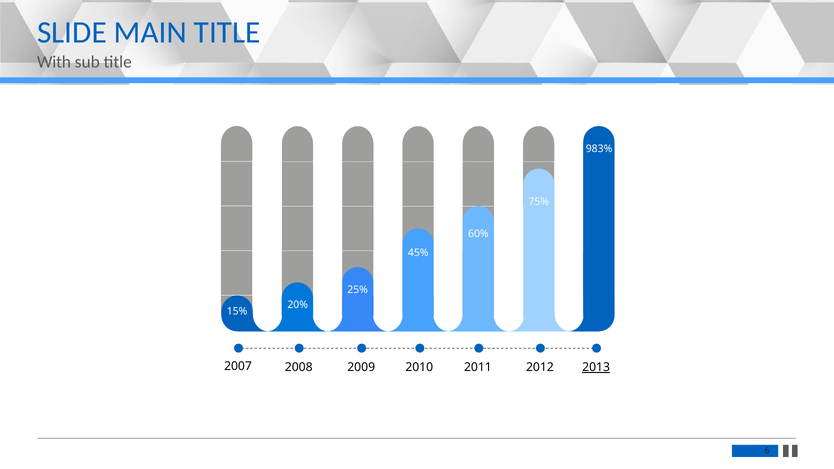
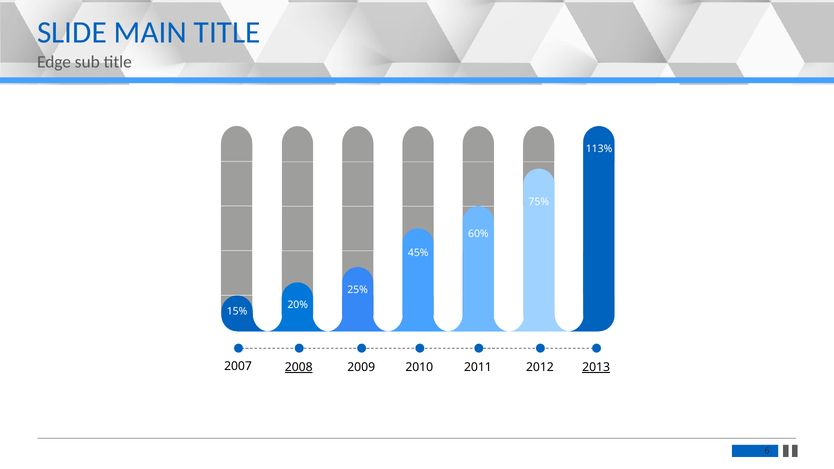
With: With -> Edge (54, 62)
983%: 983% -> 113% (599, 149)
2008 underline: none -> present (299, 367)
